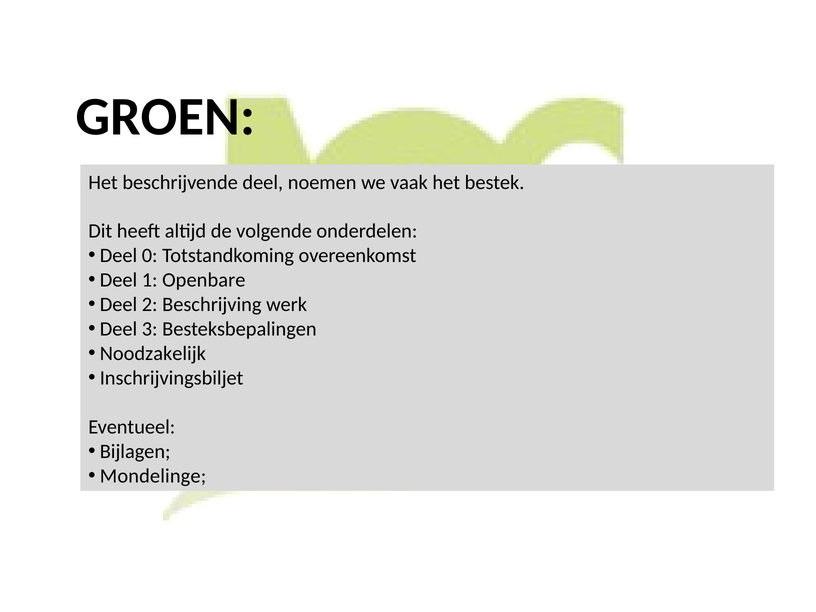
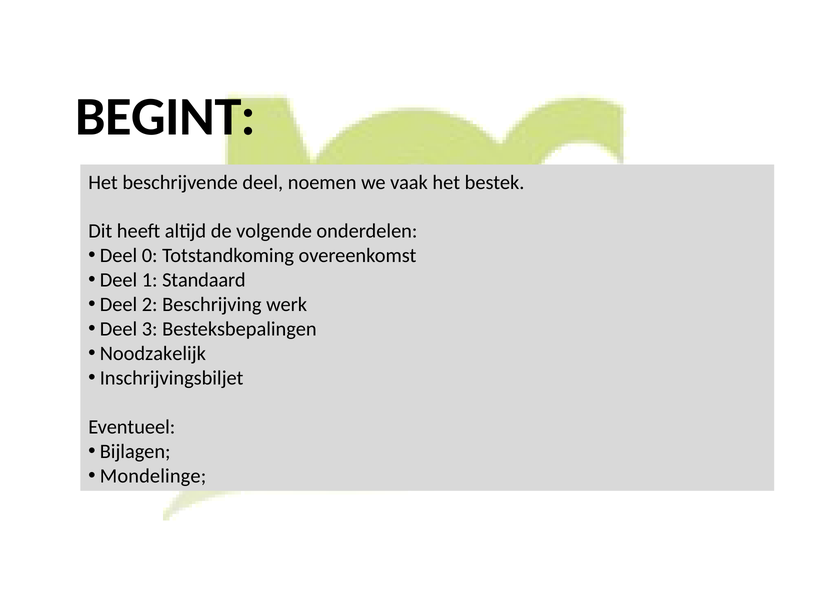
GROEN: GROEN -> BEGINT (166, 117)
Openbare: Openbare -> Standaard (204, 280)
